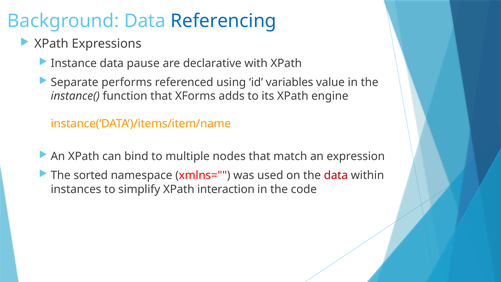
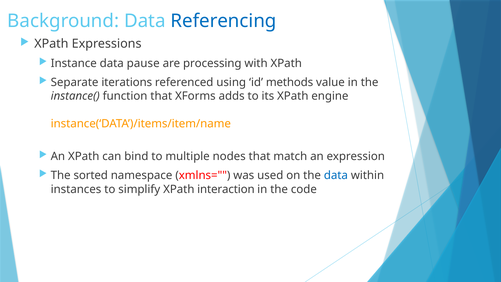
declarative: declarative -> processing (212, 63)
performs: performs -> iterations (127, 82)
variables: variables -> methods (290, 82)
data colour: red -> blue (336, 175)
